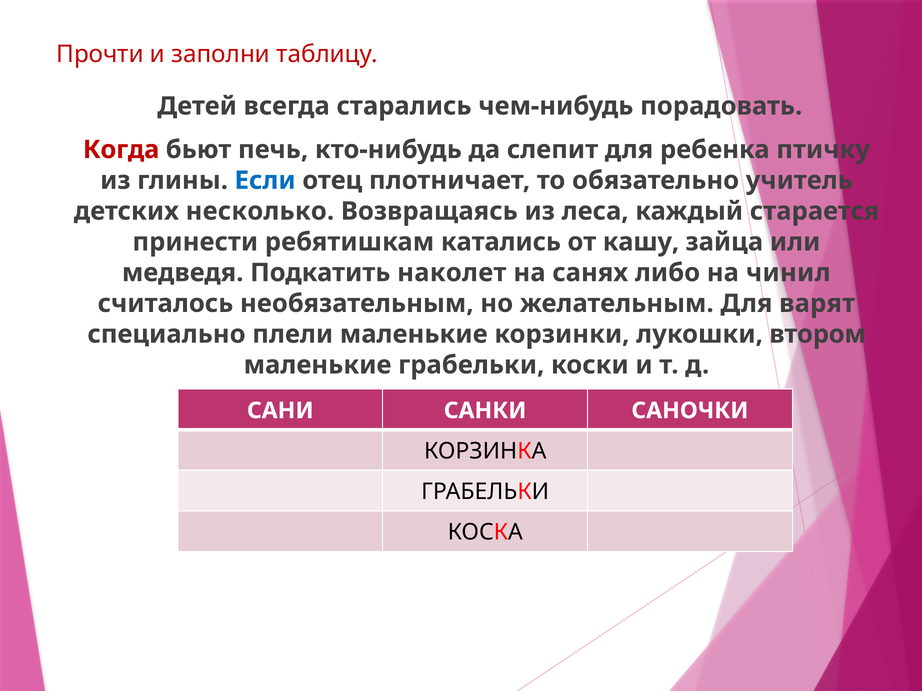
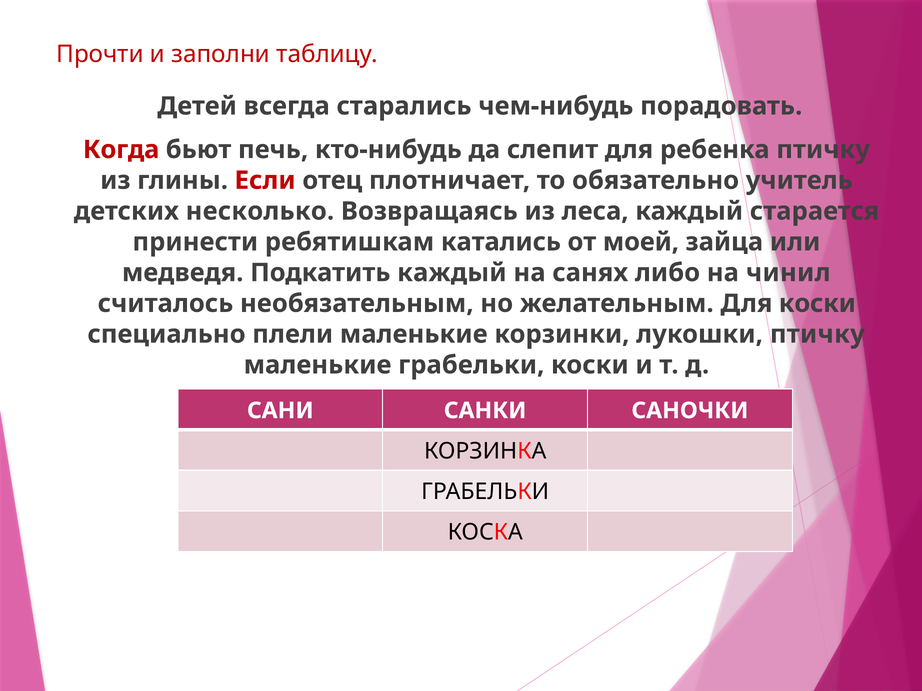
Если colour: blue -> red (265, 181)
кашу: кашу -> моей (641, 242)
Подкатить наколет: наколет -> каждый (452, 273)
Для варят: варят -> коски (817, 304)
лукошки втором: втором -> птичку (817, 334)
